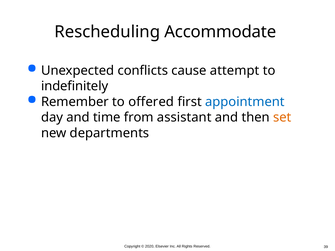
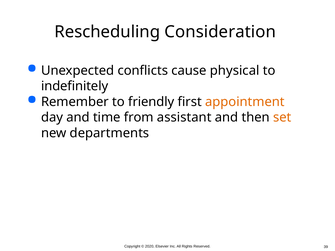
Accommodate: Accommodate -> Consideration (220, 32)
attempt: attempt -> physical (235, 71)
offered: offered -> friendly (151, 102)
appointment colour: blue -> orange (245, 102)
